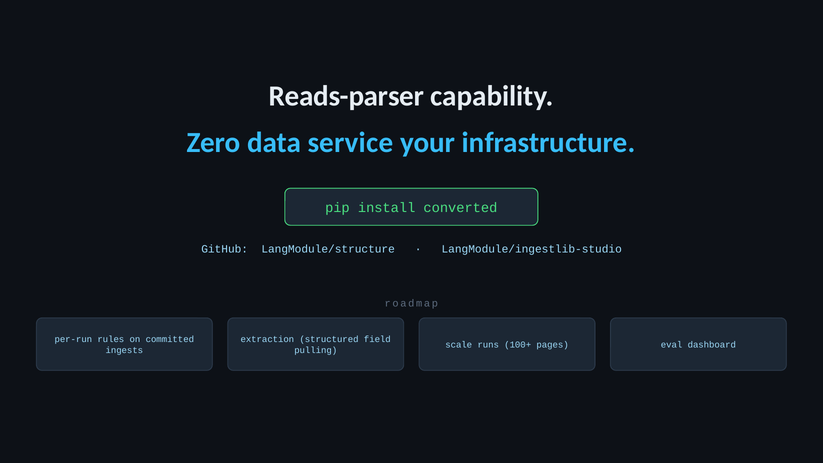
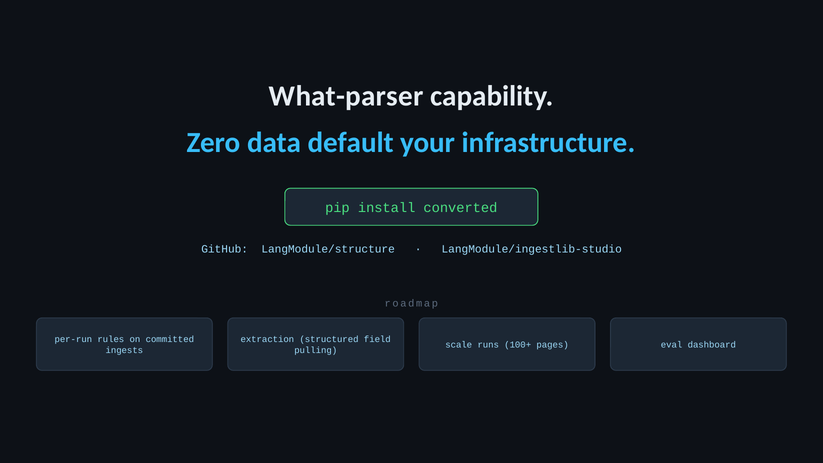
Reads-parser: Reads-parser -> What-parser (346, 96)
service: service -> default (351, 142)
